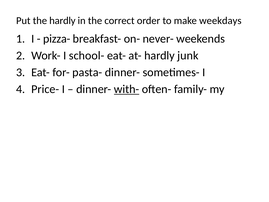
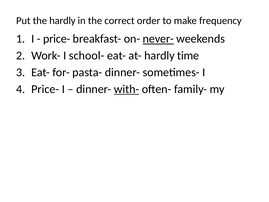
weekdays: weekdays -> frequency (220, 21)
pizza-: pizza- -> price- (57, 39)
never- underline: none -> present (158, 39)
junk: junk -> time (188, 56)
